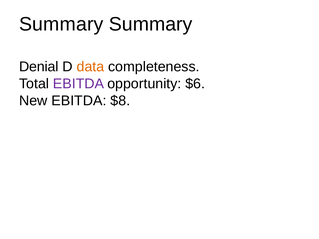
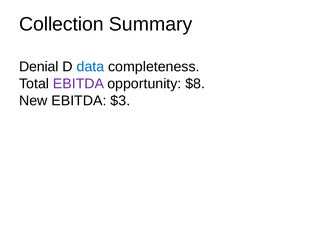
Summary: Summary -> Collection (61, 24)
data colour: orange -> blue (90, 67)
$6: $6 -> $8 (195, 84)
$8: $8 -> $3 (120, 101)
